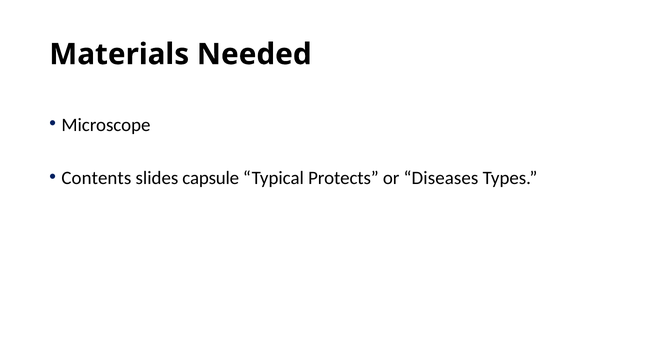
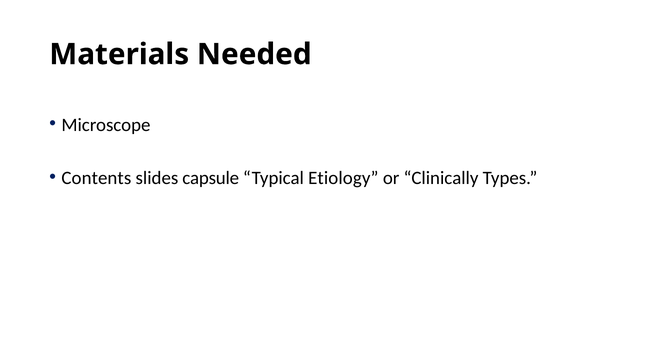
Protects: Protects -> Etiology (343, 178)
Diseases: Diseases -> Clinically (441, 178)
